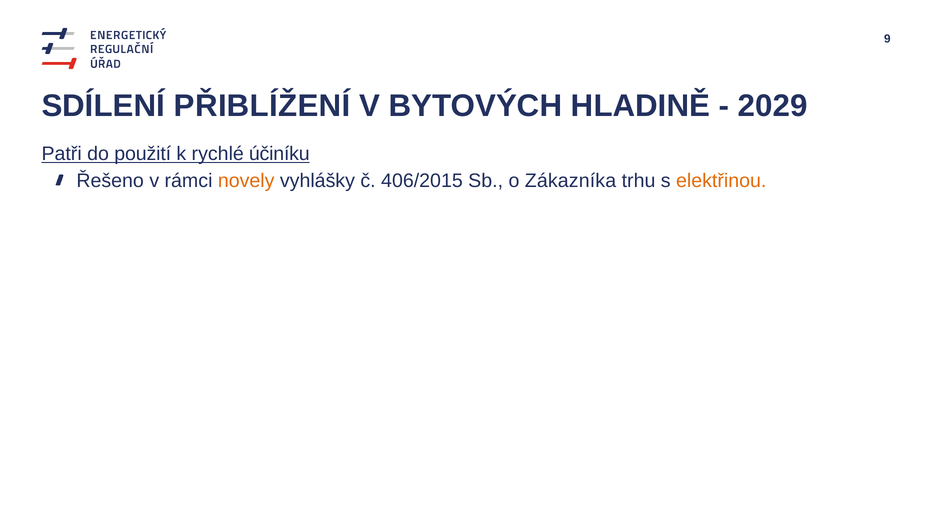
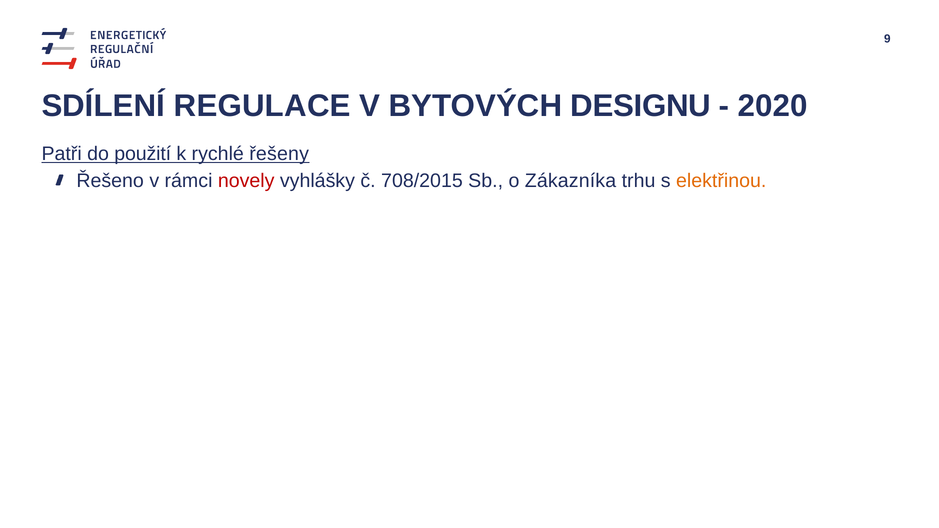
PŘIBLÍŽENÍ: PŘIBLÍŽENÍ -> REGULACE (262, 106)
HLADINĚ: HLADINĚ -> DESIGNU (641, 106)
2029: 2029 -> 2020 (773, 106)
účiníku: účiníku -> řešeny (279, 154)
novely colour: orange -> red (246, 181)
406/2015: 406/2015 -> 708/2015 (422, 181)
